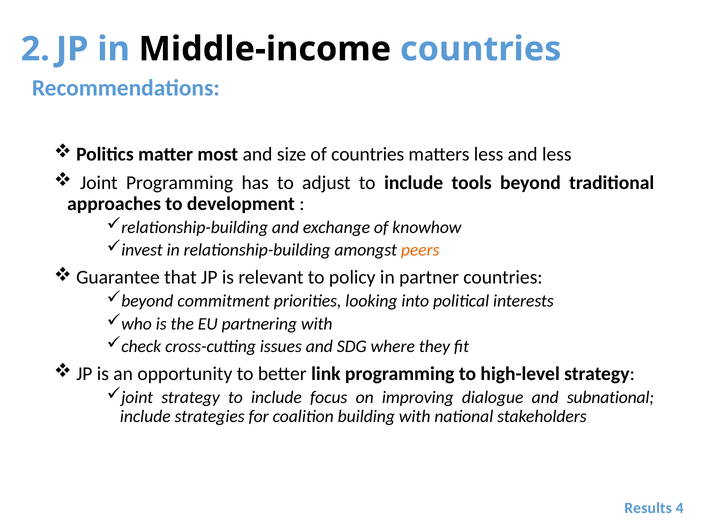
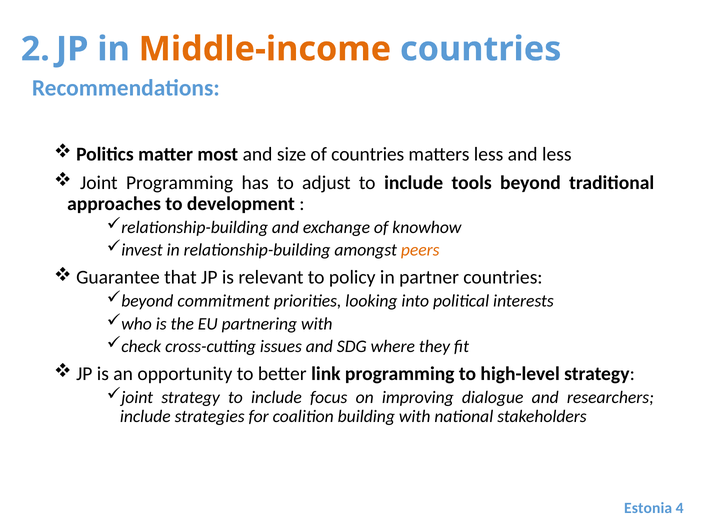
Middle-income colour: black -> orange (265, 49)
subnational: subnational -> researchers (610, 398)
Results: Results -> Estonia (648, 508)
